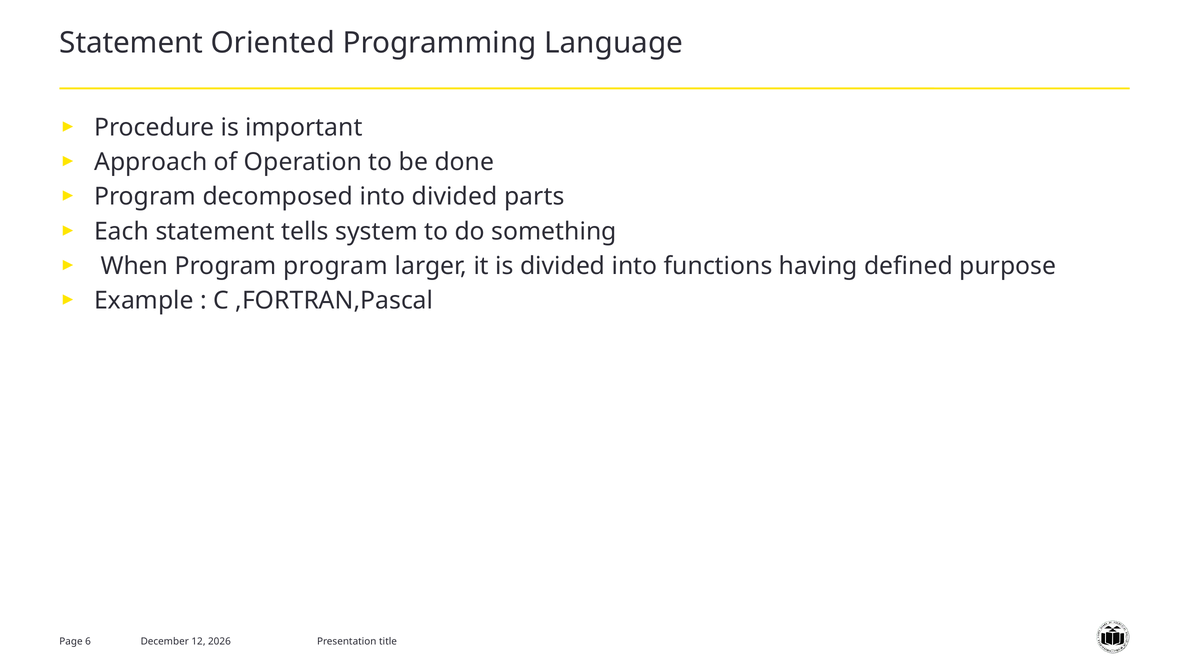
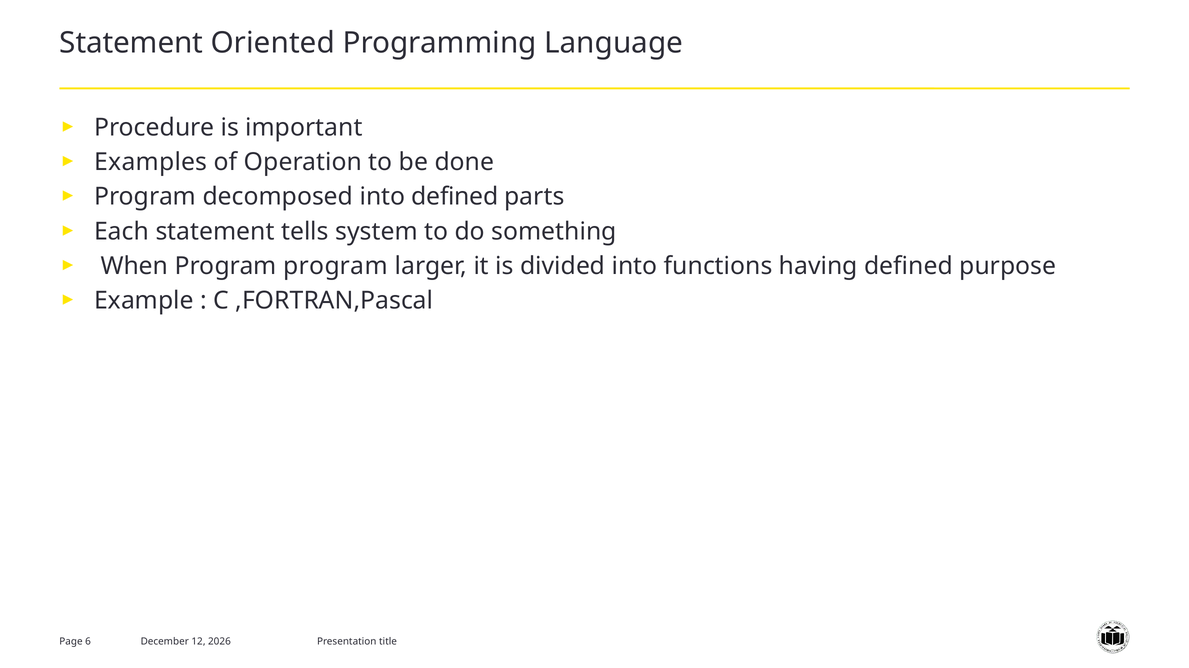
Approach: Approach -> Examples (151, 162)
into divided: divided -> defined (455, 197)
